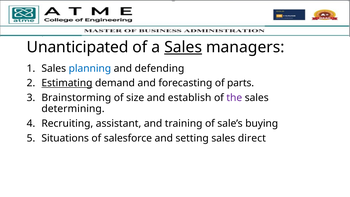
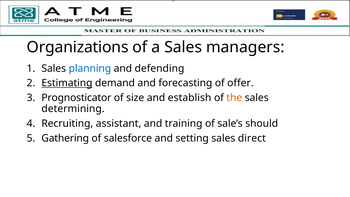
Unanticipated: Unanticipated -> Organizations (78, 47)
Sales underline: present -> none (183, 47)
parts: parts -> offer (240, 83)
Brainstorming: Brainstorming -> Prognosticator (76, 98)
the colour: purple -> orange (234, 98)
buying: buying -> should (262, 123)
Situations: Situations -> Gathering (65, 138)
